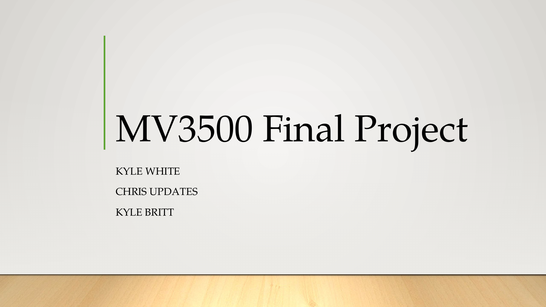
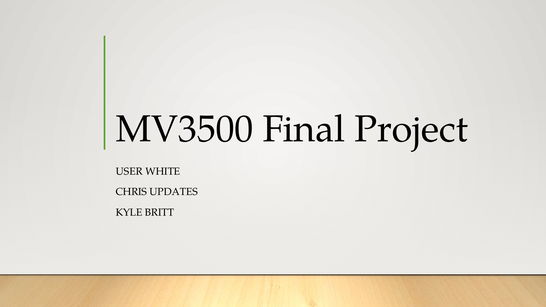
KYLE: KYLE -> USER (129, 172)
